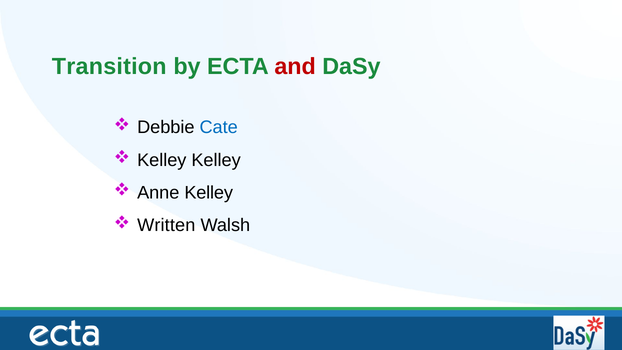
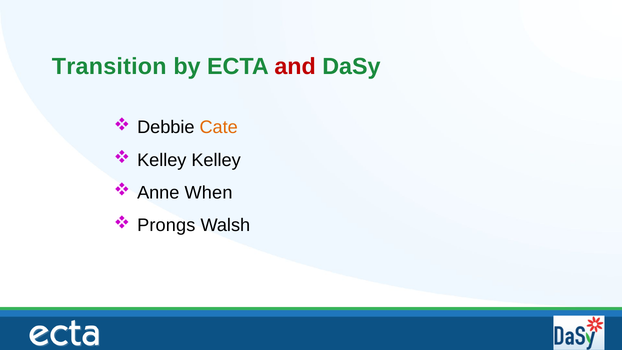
Cate colour: blue -> orange (219, 127)
Anne Kelley: Kelley -> When (209, 193)
Written: Written -> Prongs (166, 225)
